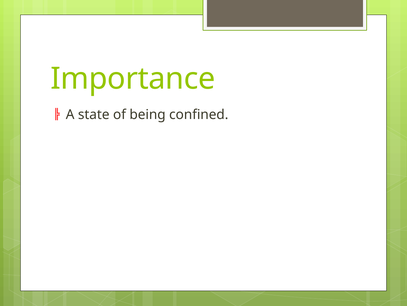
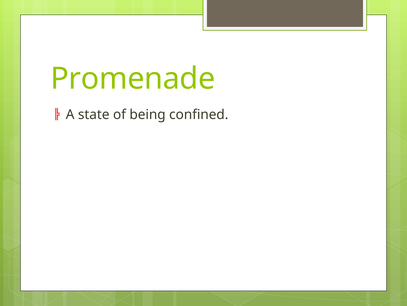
Importance: Importance -> Promenade (133, 78)
